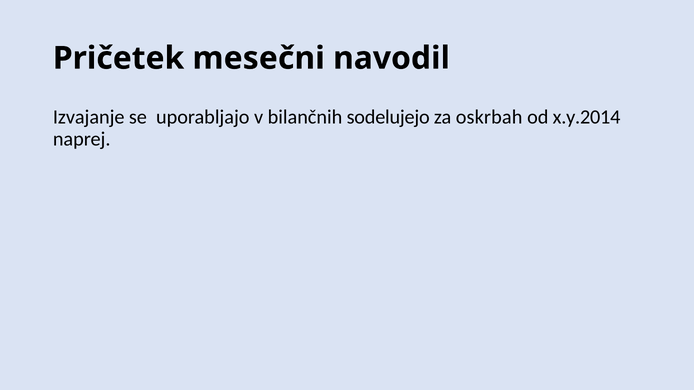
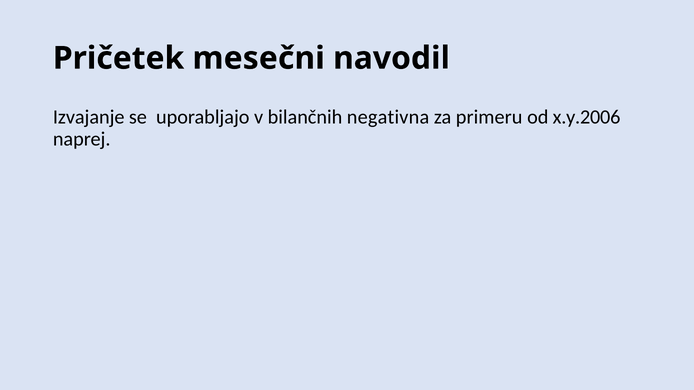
sodelujejo: sodelujejo -> negativna (388, 117)
oskrbah: oskrbah -> primeru (489, 117)
x.y.2014: x.y.2014 -> x.y.2006 (587, 117)
